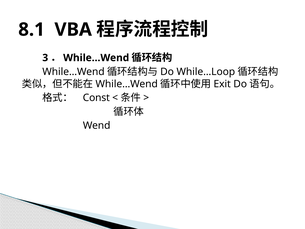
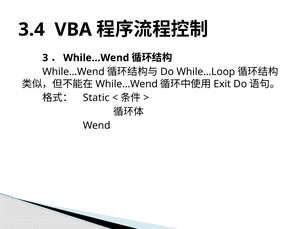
8.1: 8.1 -> 3.4 (32, 30)
Const: Const -> Static (96, 98)
